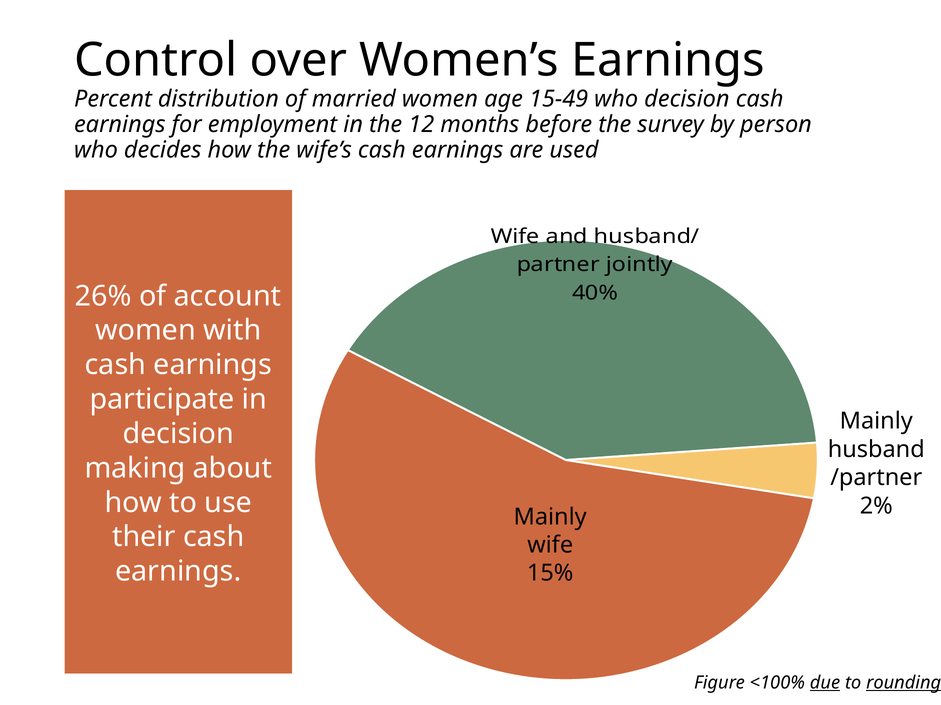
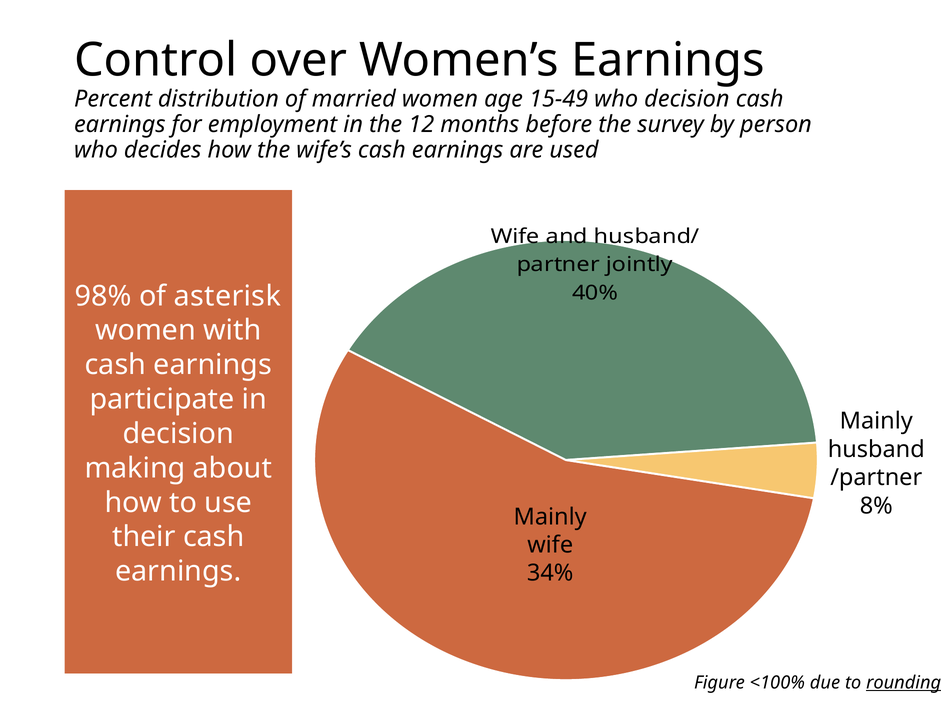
26%: 26% -> 98% (103, 296)
account: account -> asterisk (227, 296)
2%: 2% -> 8% (876, 506)
15%: 15% -> 34% (550, 574)
due underline: present -> none (825, 683)
